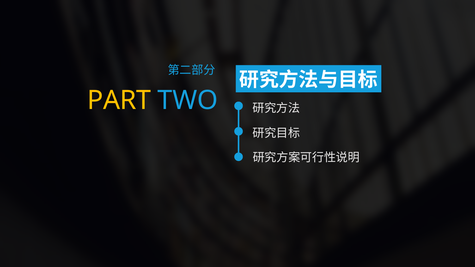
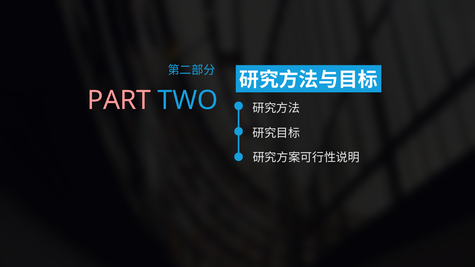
PART colour: yellow -> pink (119, 100)
